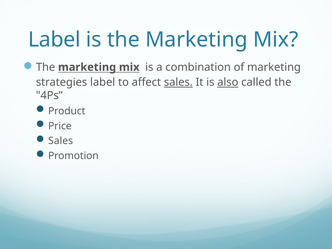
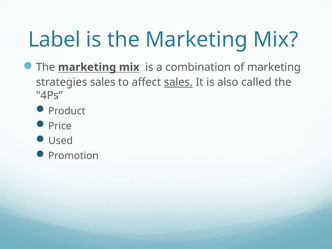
strategies label: label -> sales (103, 82)
also underline: present -> none (228, 82)
Sales: Sales -> Used (61, 141)
